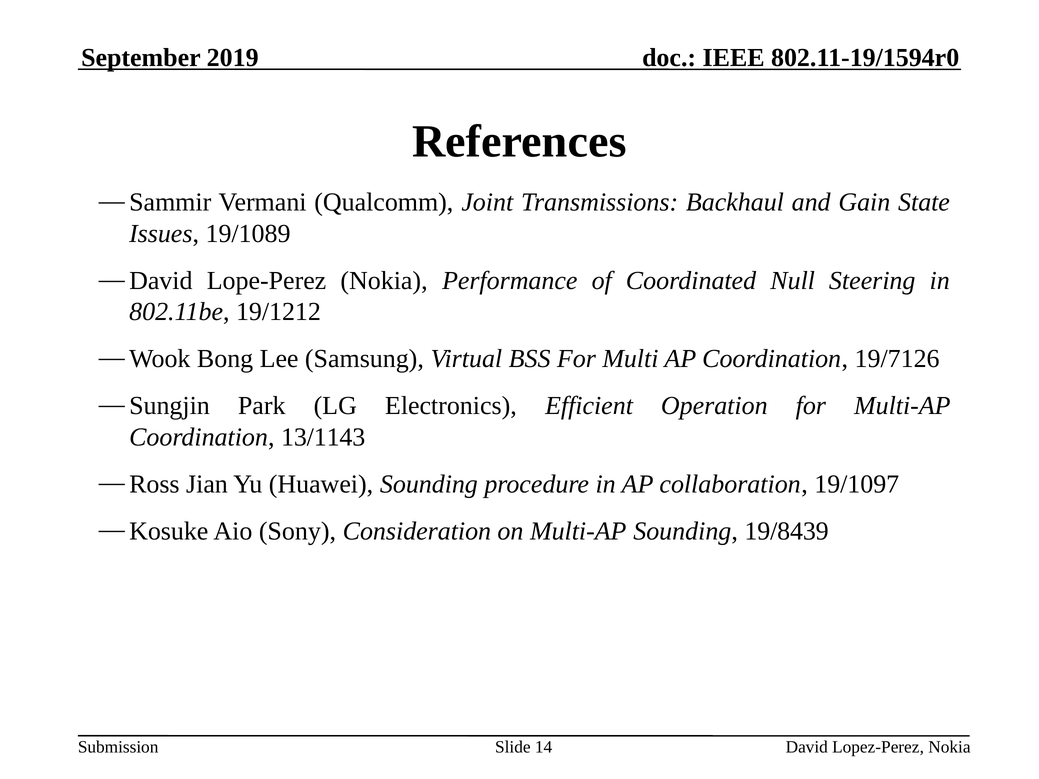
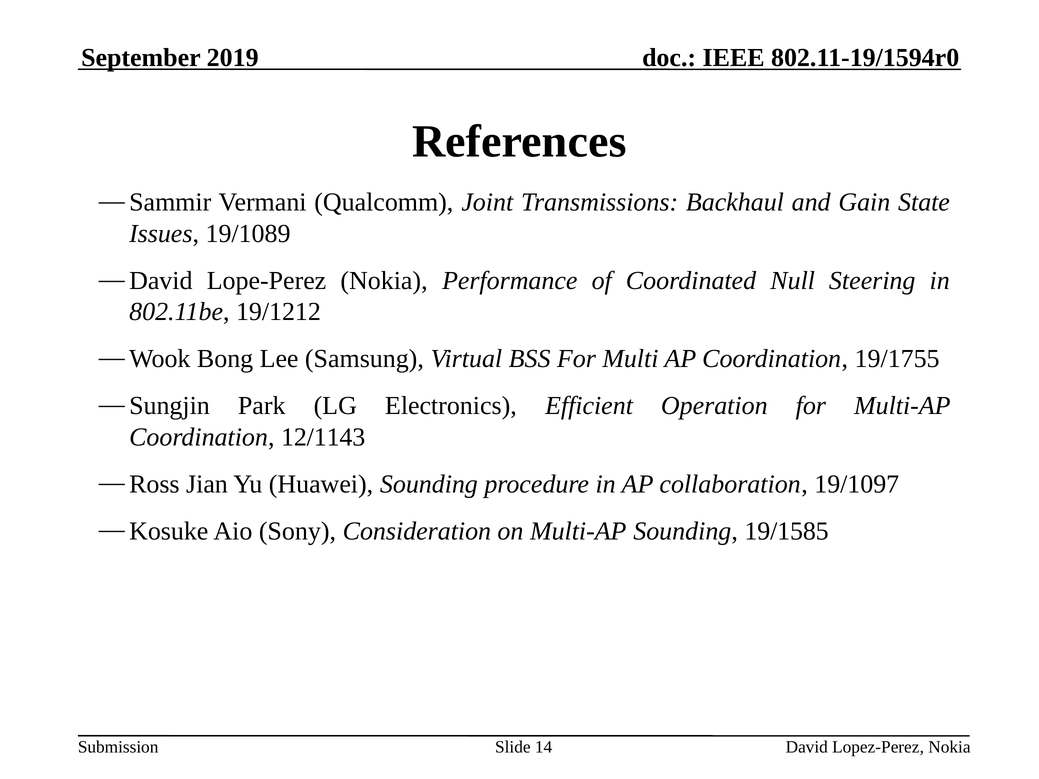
19/7126: 19/7126 -> 19/1755 (897, 359)
13/1143: 13/1143 -> 12/1143 (323, 437)
19/8439: 19/8439 -> 19/1585 (787, 531)
